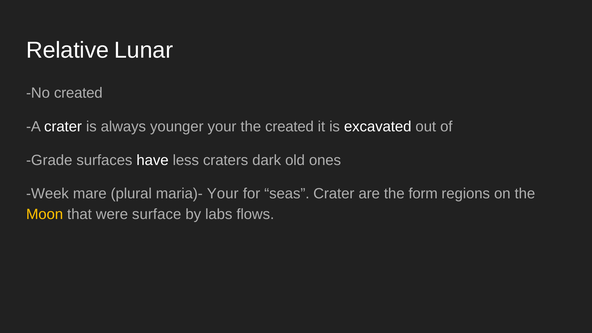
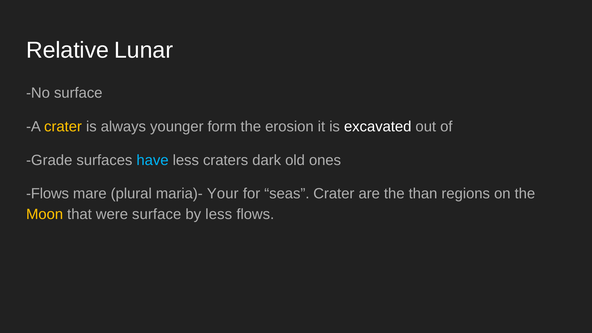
No created: created -> surface (78, 93)
crater colour: white -> yellow (63, 127)
younger your: your -> form (222, 127)
the created: created -> erosion (289, 127)
have colour: white -> light blue (153, 160)
Week: Week -> Flows (48, 194)
form: form -> than (423, 194)
by labs: labs -> less (219, 214)
